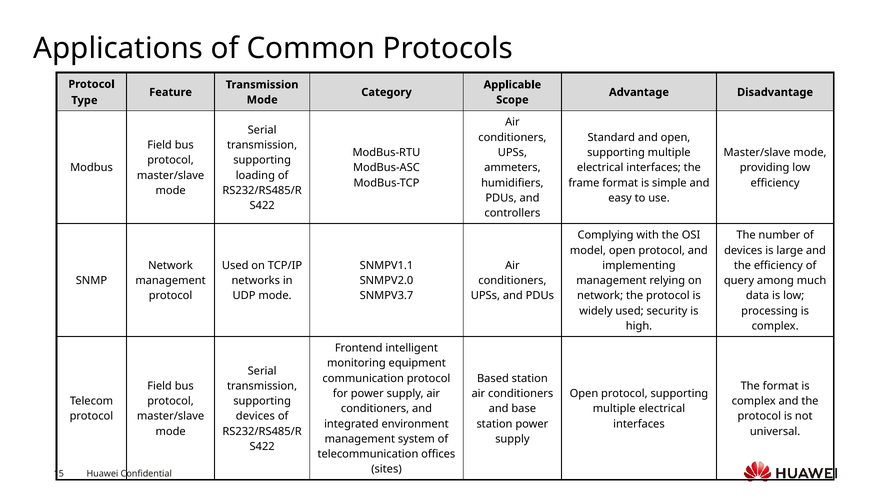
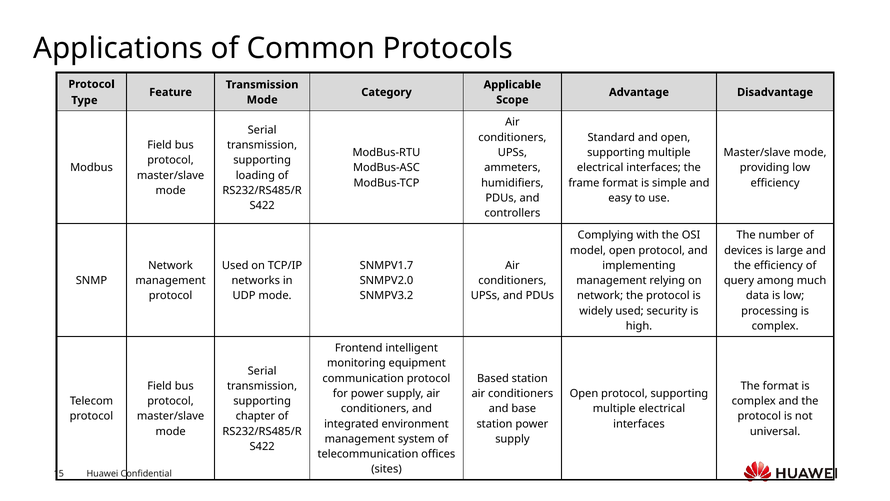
SNMPV1.1: SNMPV1.1 -> SNMPV1.7 (386, 265)
SNMPV3.7: SNMPV3.7 -> SNMPV3.2 (386, 296)
devices: devices -> chapter (255, 416)
